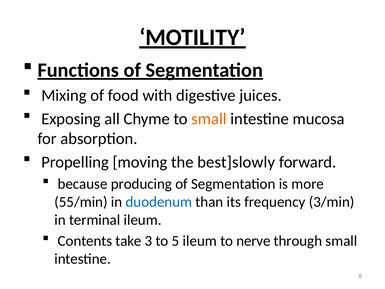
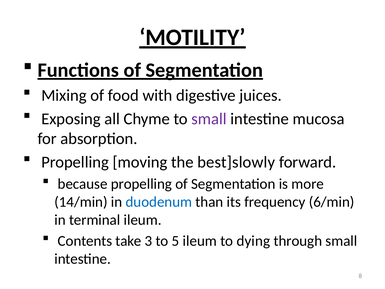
small colour: orange -> purple (209, 119)
because producing: producing -> propelling (141, 184)
55/min: 55/min -> 14/min (81, 202)
3/min: 3/min -> 6/min (332, 202)
nerve: nerve -> dying (253, 241)
